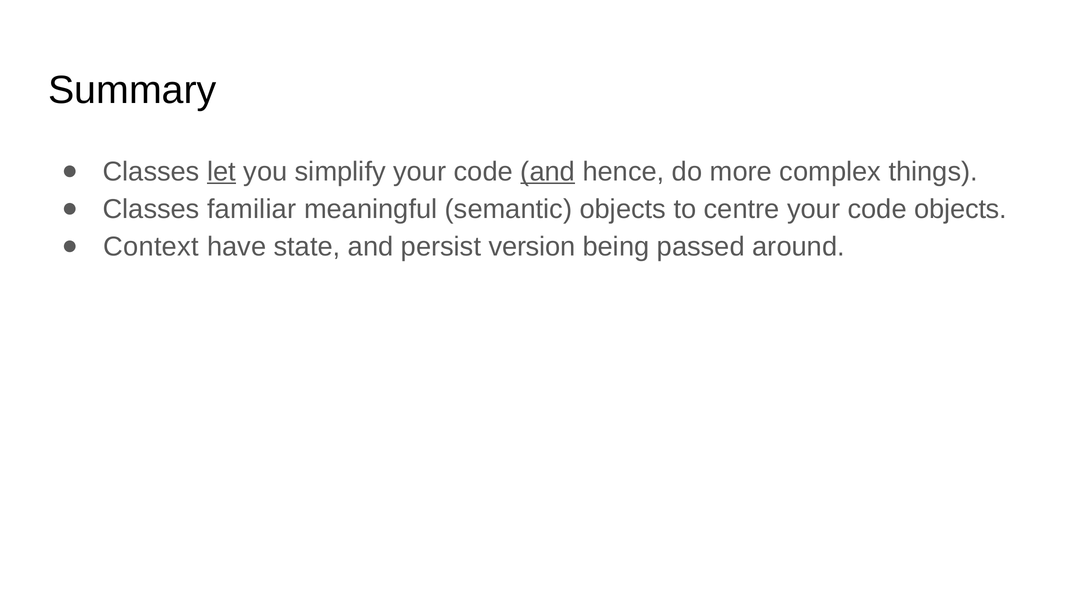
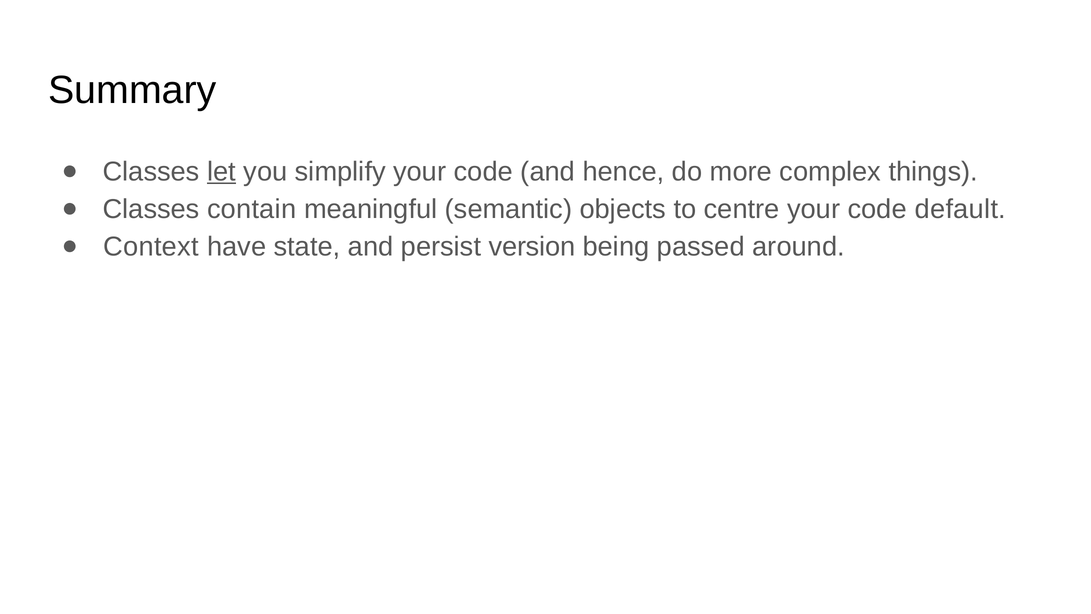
and underline: present -> none (548, 172)
familiar: familiar -> contain (252, 209)
code objects: objects -> default (960, 209)
